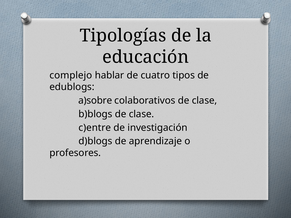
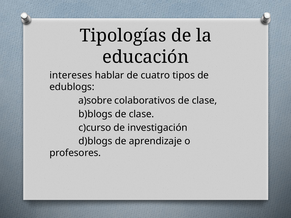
complejo: complejo -> intereses (71, 75)
c)entre: c)entre -> c)curso (95, 128)
